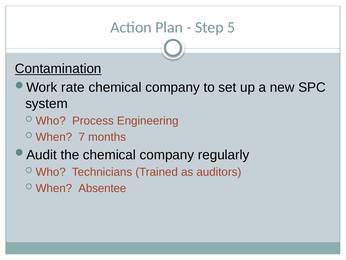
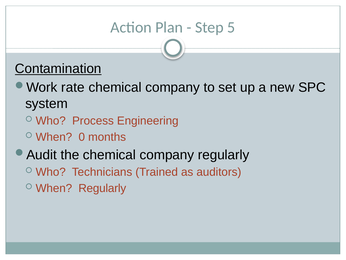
7: 7 -> 0 (82, 137)
When Absentee: Absentee -> Regularly (102, 188)
